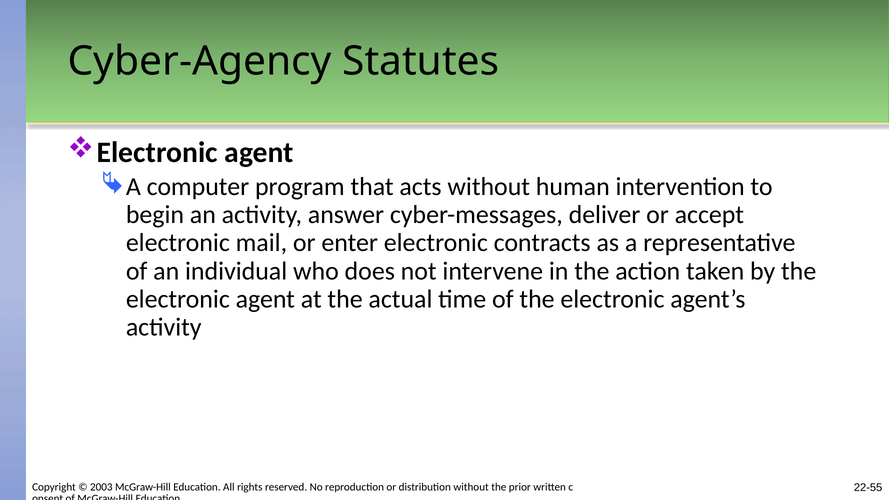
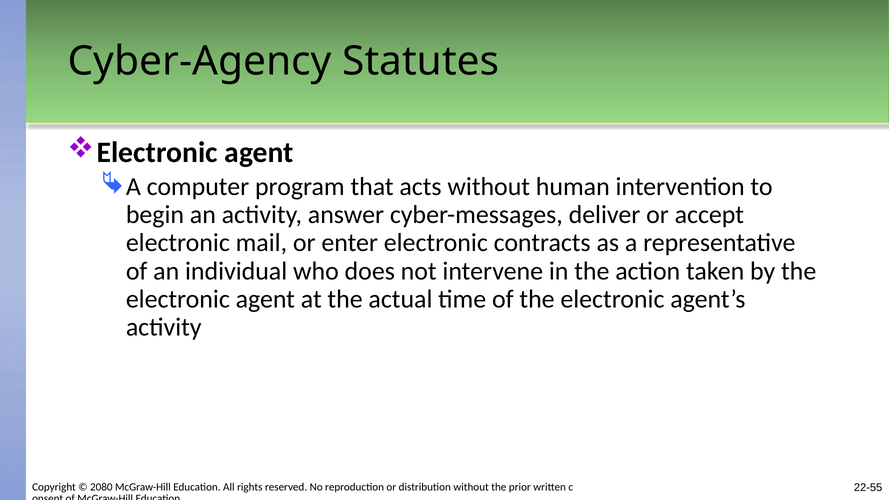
2003: 2003 -> 2080 (101, 487)
